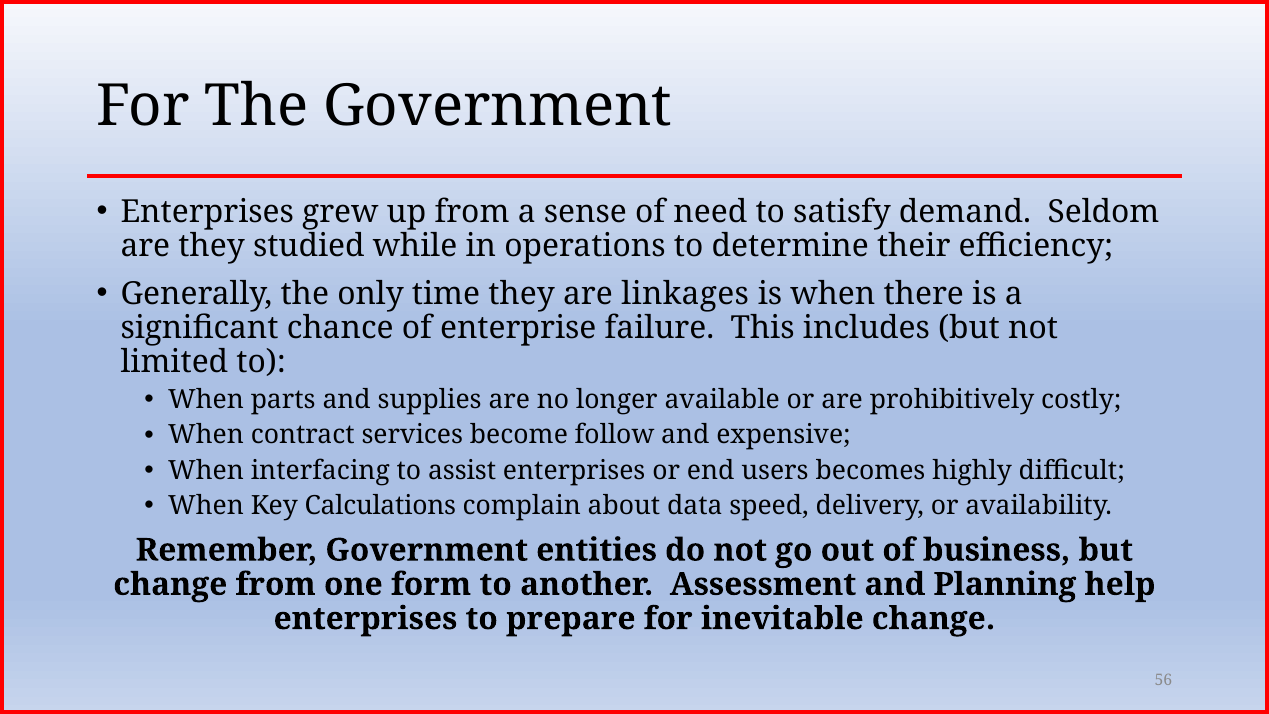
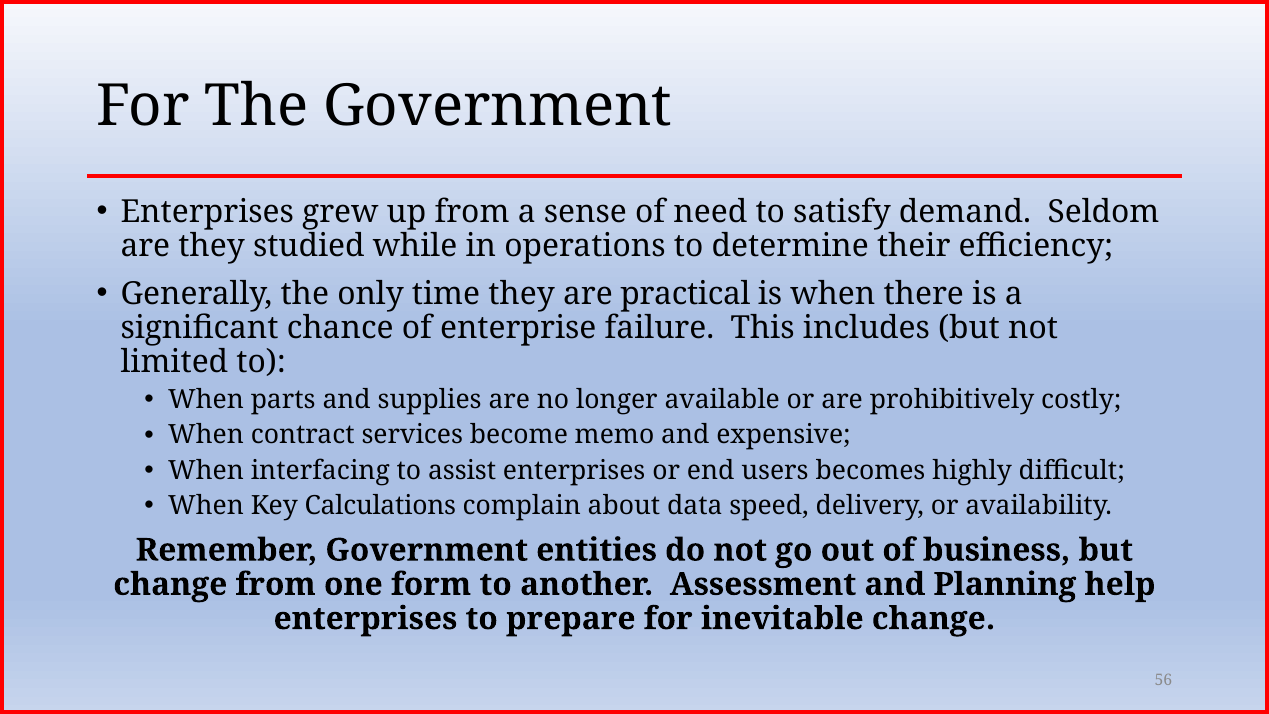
linkages: linkages -> practical (685, 293)
follow: follow -> memo (615, 435)
